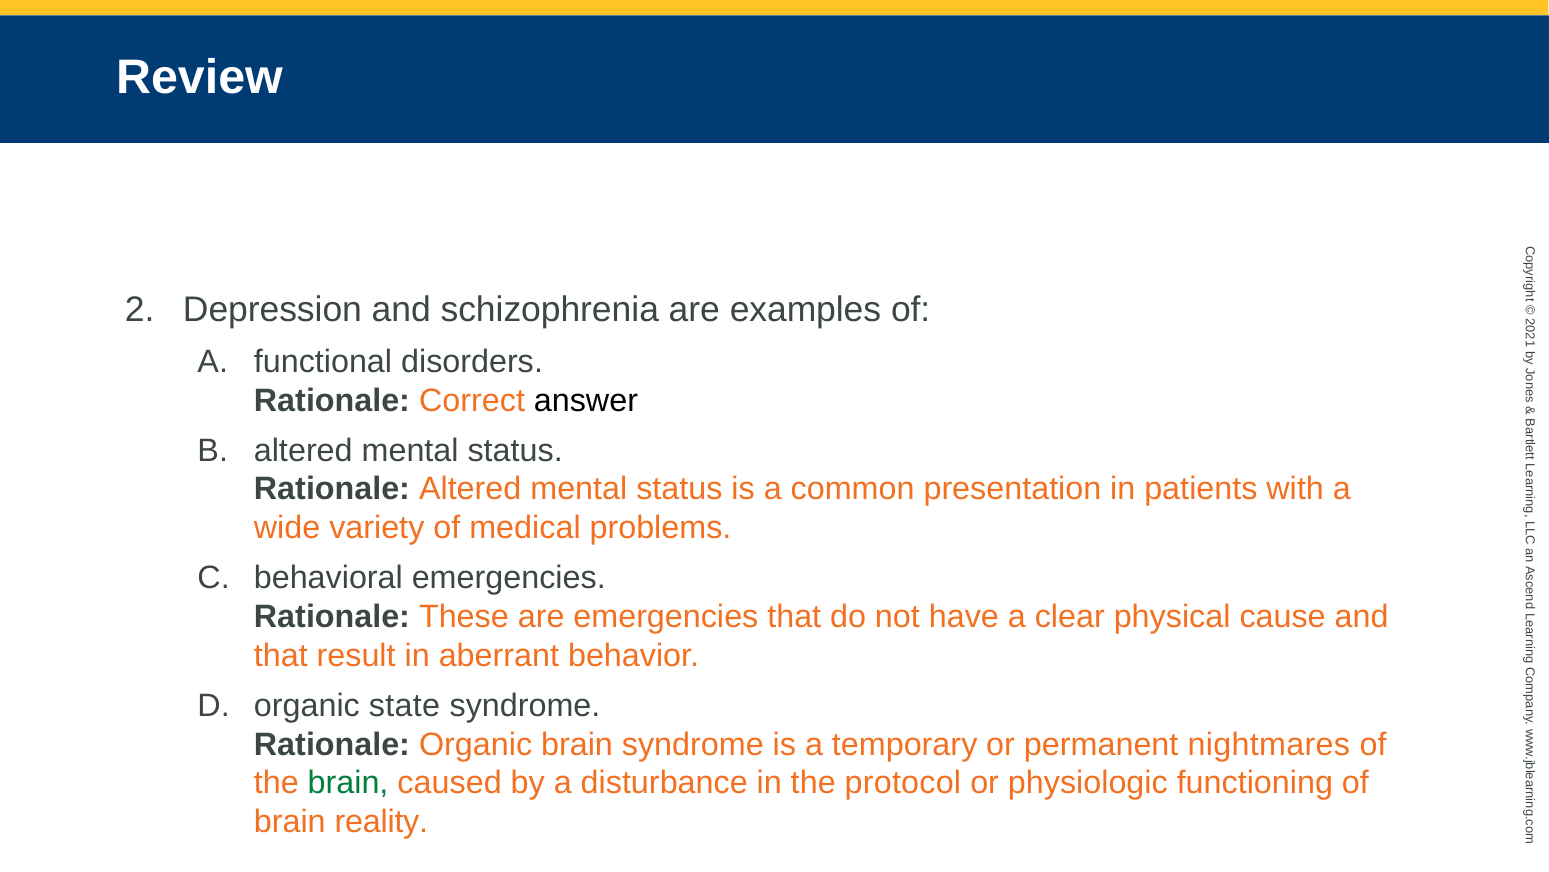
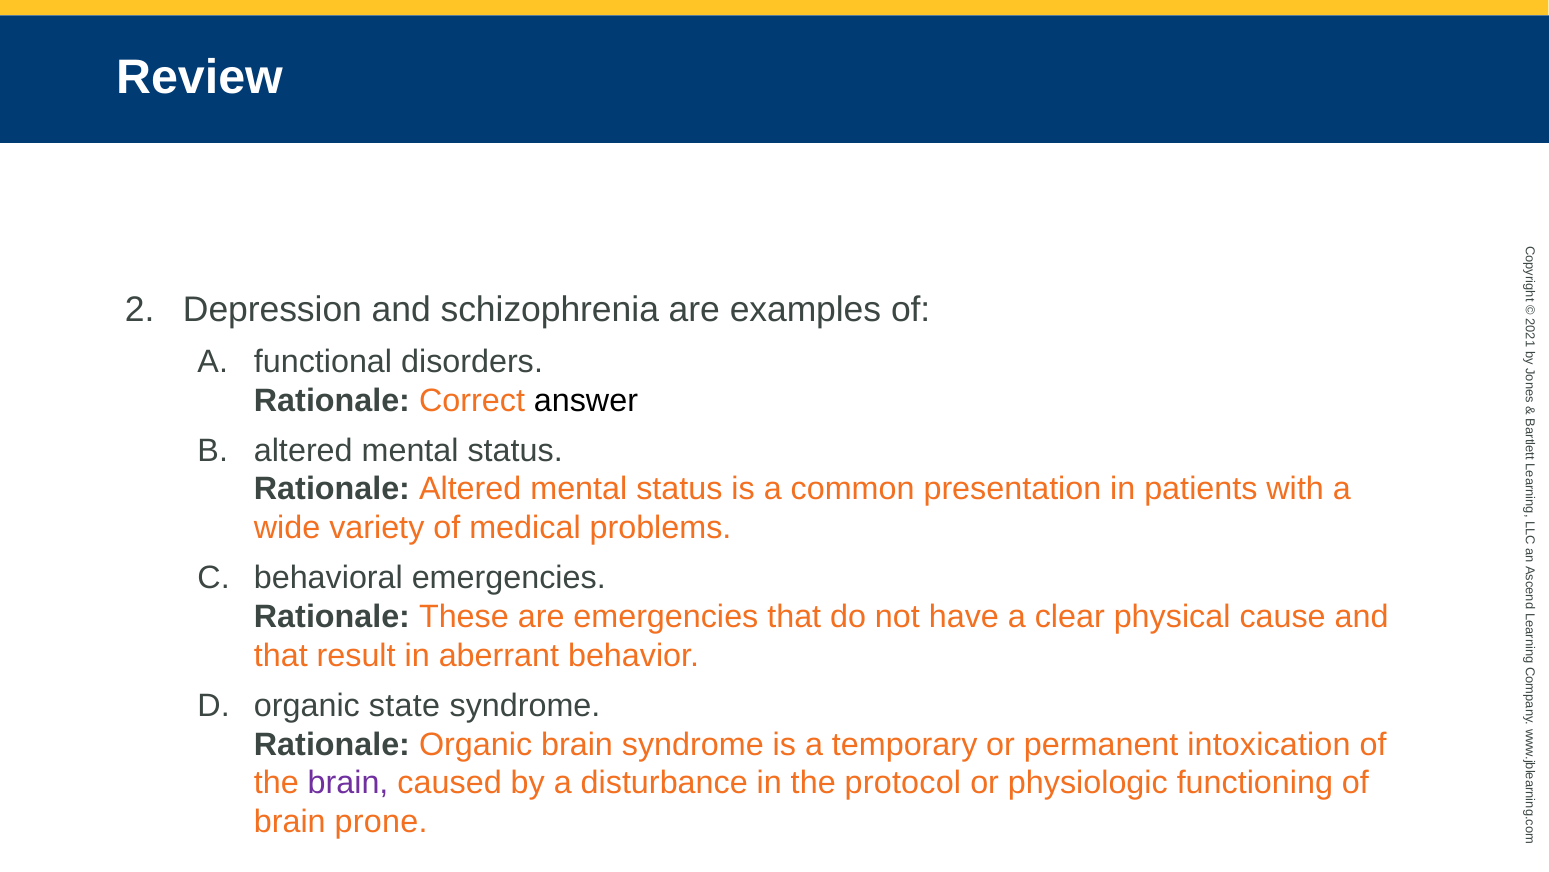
nightmares: nightmares -> intoxication (1269, 744)
brain colour: green -> purple (348, 783)
reality: reality -> prone (381, 821)
